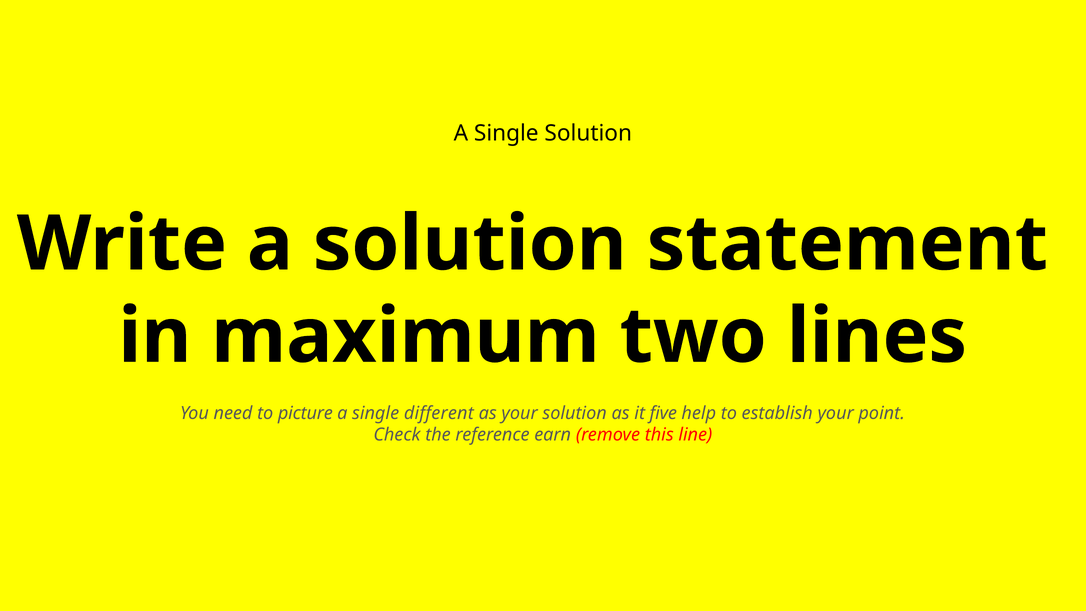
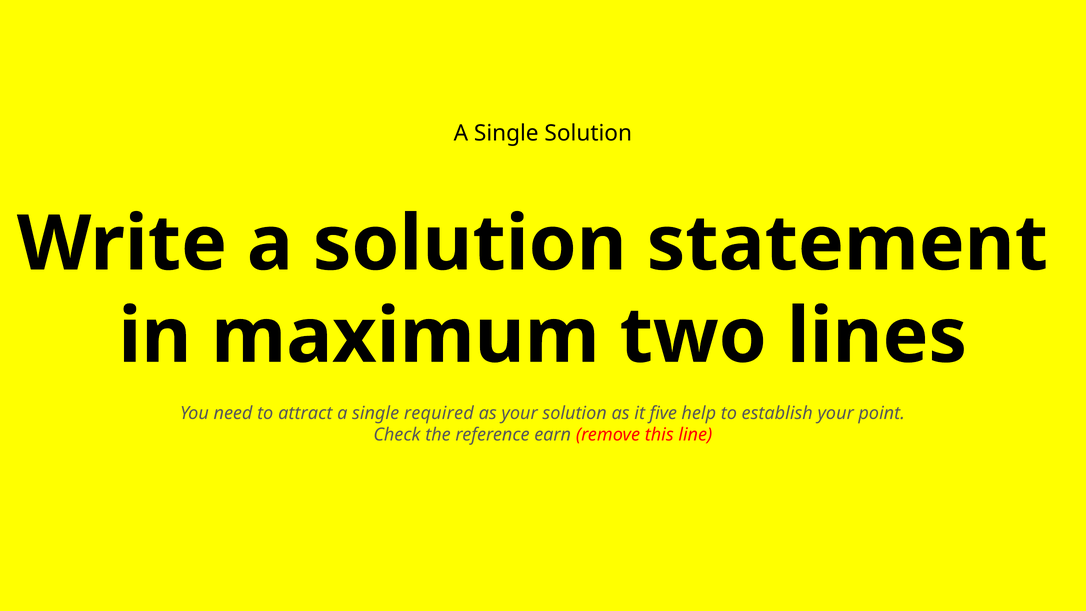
picture: picture -> attract (305, 413)
different: different -> required (439, 413)
